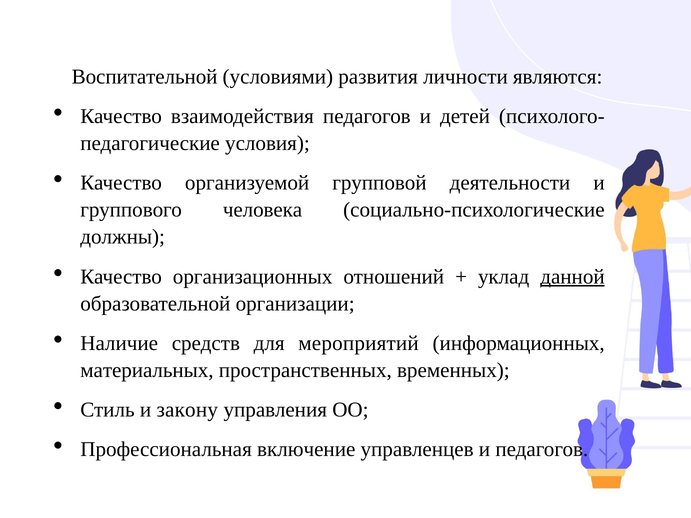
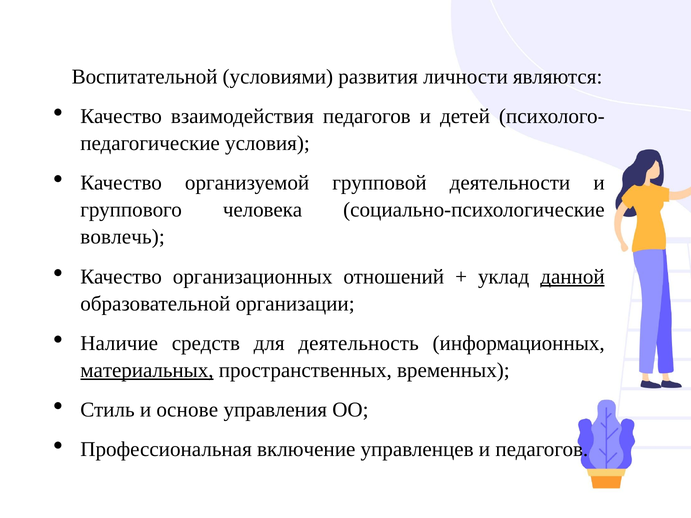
должны: должны -> вовлечь (123, 237)
мероприятий: мероприятий -> деятельность (359, 343)
материальных underline: none -> present (147, 370)
закону: закону -> основе (187, 410)
